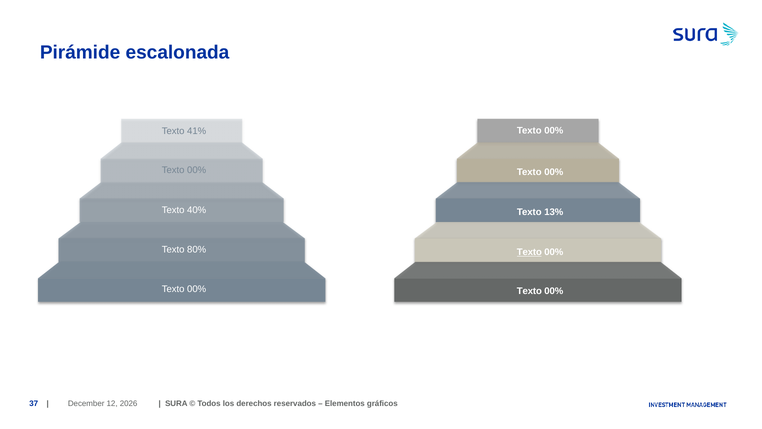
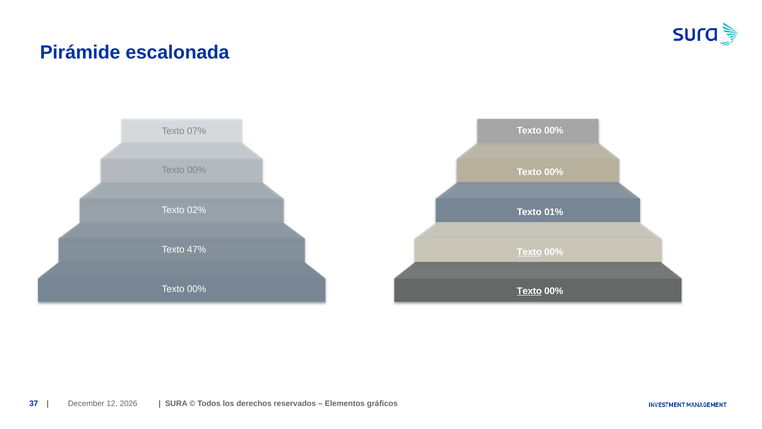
41%: 41% -> 07% (197, 131)
40%: 40% -> 02% (197, 210)
13%: 13% -> 01% (554, 212)
80%: 80% -> 47% (197, 250)
Texto underline: none -> present (529, 291)
